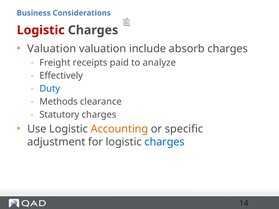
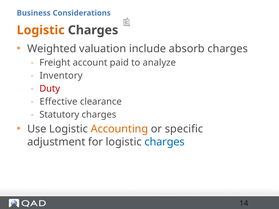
Logistic colour: red -> orange (41, 30)
Valuation: Valuation -> Weighted (52, 49)
receipts: receipts -> account (90, 63)
Effectively: Effectively -> Inventory (61, 76)
Duty colour: blue -> red (50, 89)
Methods: Methods -> Effective (58, 102)
